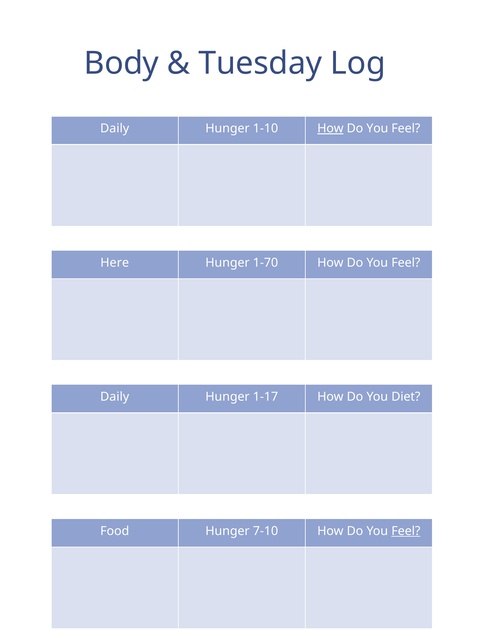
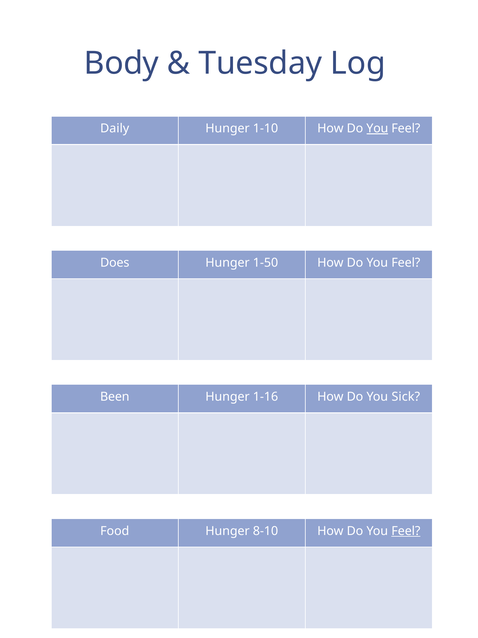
How underline: present -> none (330, 128)
You underline: none -> present (377, 128)
Here: Here -> Does (115, 262)
1-70: 1-70 -> 1-50 (265, 262)
Daily: Daily -> Been (115, 396)
1-17: 1-17 -> 1-16 (265, 396)
Diet: Diet -> Sick (406, 396)
7-10: 7-10 -> 8-10 (265, 530)
